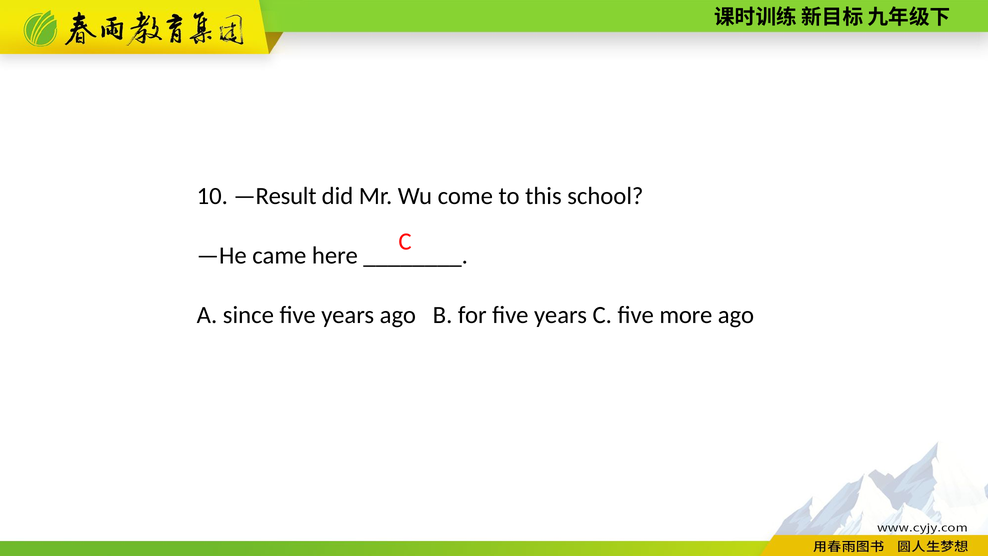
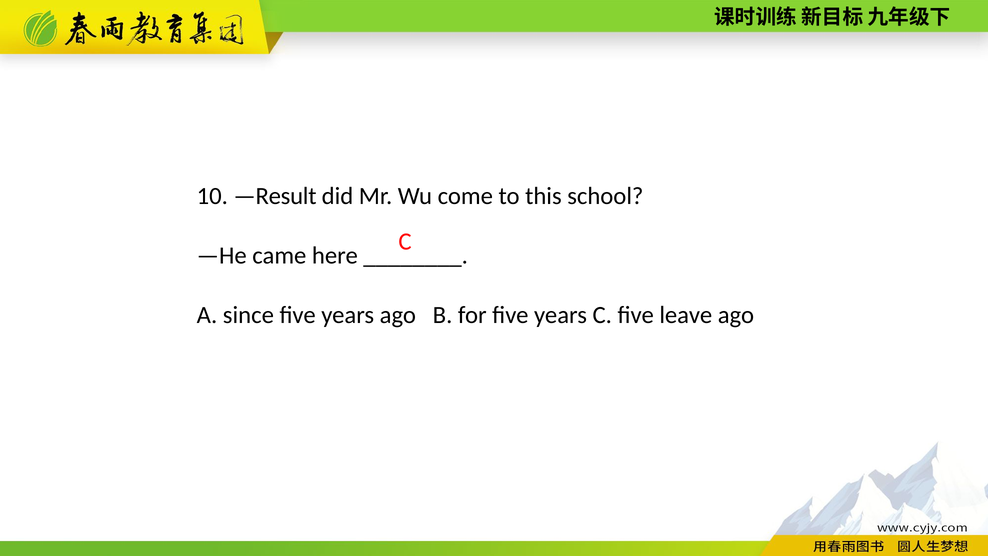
more: more -> leave (686, 315)
